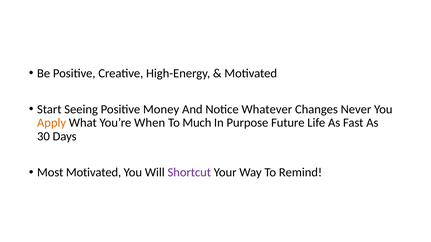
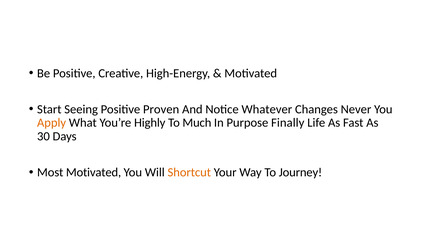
Money: Money -> Proven (161, 109)
When: When -> Highly (150, 123)
Future: Future -> Finally (288, 123)
Shortcut colour: purple -> orange (189, 173)
Remind: Remind -> Journey (300, 173)
